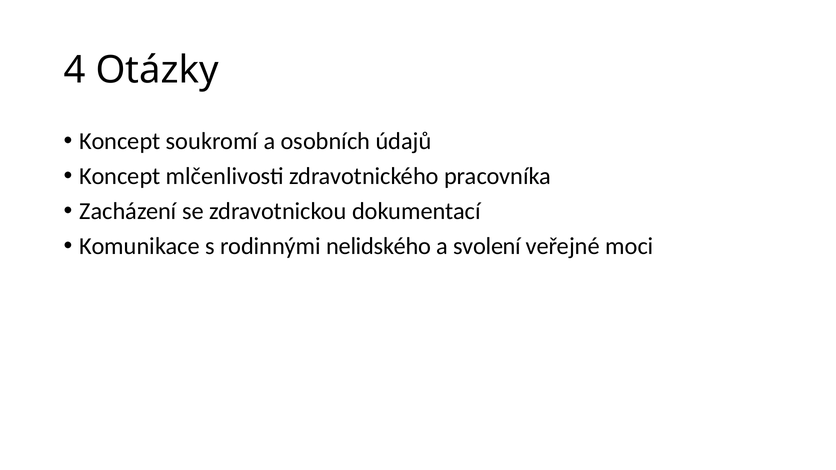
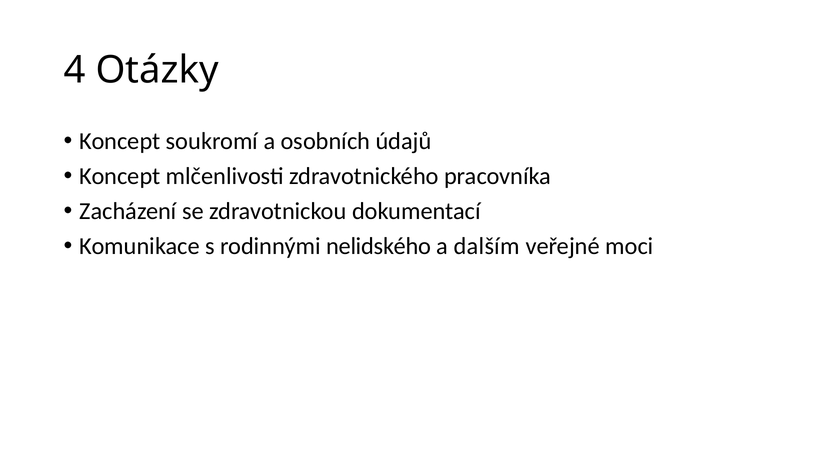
svolení: svolení -> dalším (487, 247)
